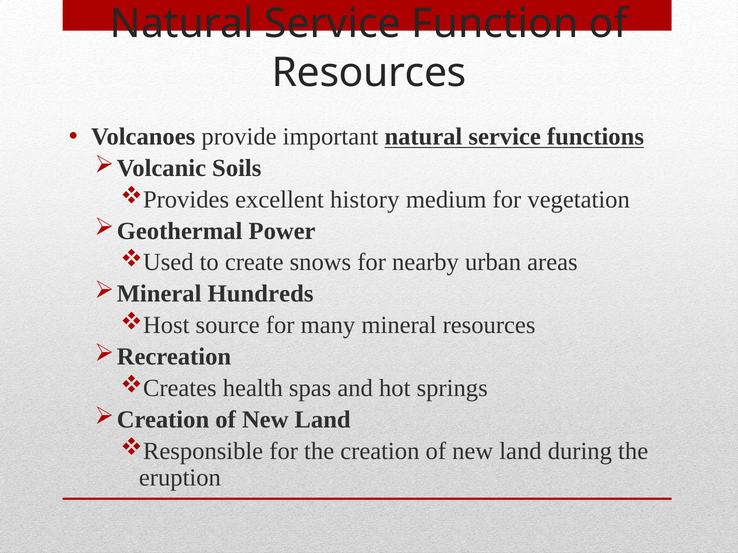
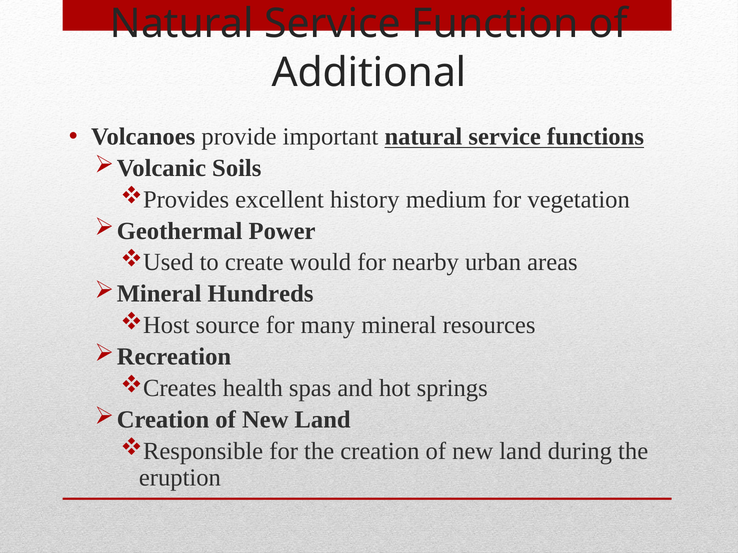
Resources: Resources -> Additional (369, 73)
snows: snows -> would (320, 263)
